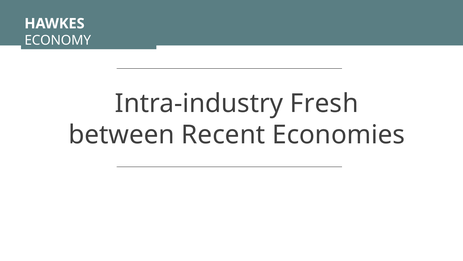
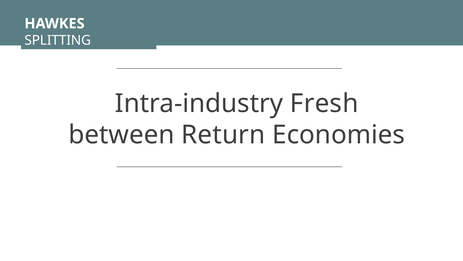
ECONOMY: ECONOMY -> SPLITTING (58, 40)
Recent: Recent -> Return (223, 135)
